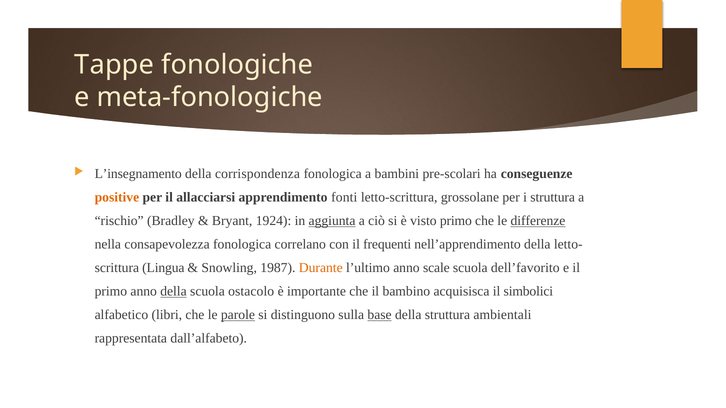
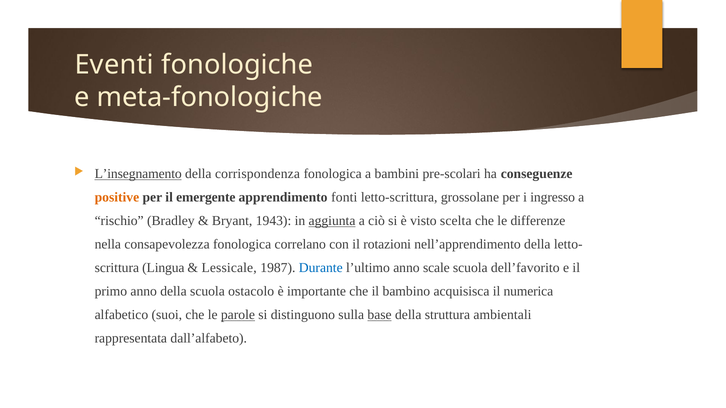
Tappe: Tappe -> Eventi (114, 65)
L’insegnamento underline: none -> present (138, 174)
allacciarsi: allacciarsi -> emergente (206, 198)
i struttura: struttura -> ingresso (553, 198)
1924: 1924 -> 1943 (274, 221)
visto primo: primo -> scelta (456, 221)
differenze underline: present -> none (538, 221)
frequenti: frequenti -> rotazioni (387, 245)
Snowling: Snowling -> Lessicale (229, 268)
Durante colour: orange -> blue (321, 268)
della underline: present -> none (173, 292)
simbolici: simbolici -> numerica (528, 292)
libri: libri -> suoi (167, 315)
